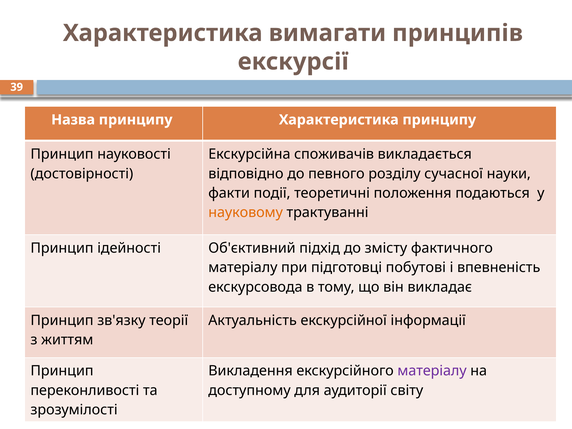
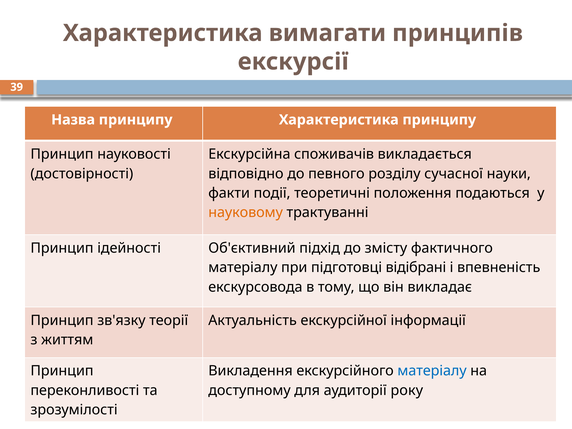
побутові: побутові -> відібрані (416, 268)
матеріалу colour: purple -> blue (432, 371)
світу: світу -> року (407, 390)
